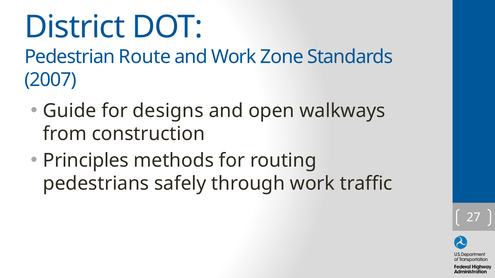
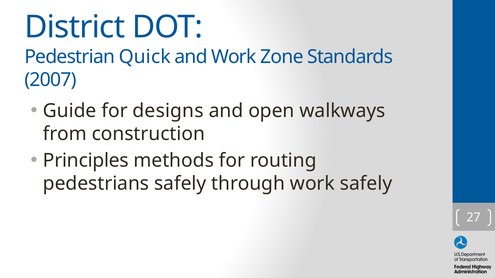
Route: Route -> Quick (145, 57)
work traffic: traffic -> safely (366, 184)
